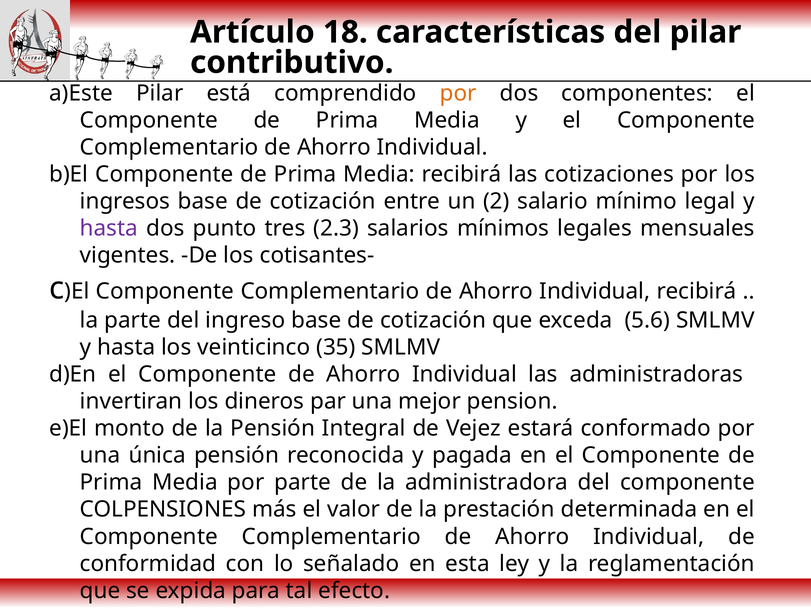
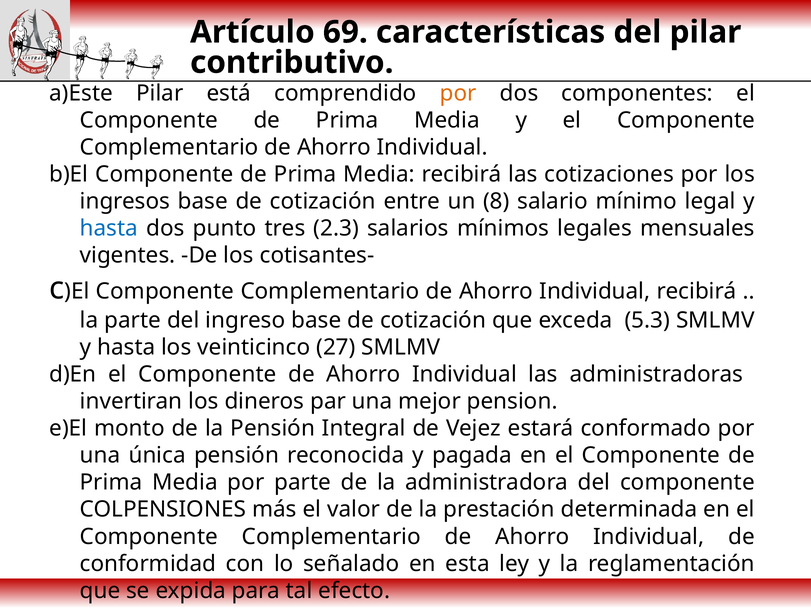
18: 18 -> 69 (345, 32)
2: 2 -> 8 (496, 201)
hasta colour: purple -> blue (109, 228)
5.6: 5.6 -> 5.3 (647, 320)
35: 35 -> 27 (336, 347)
